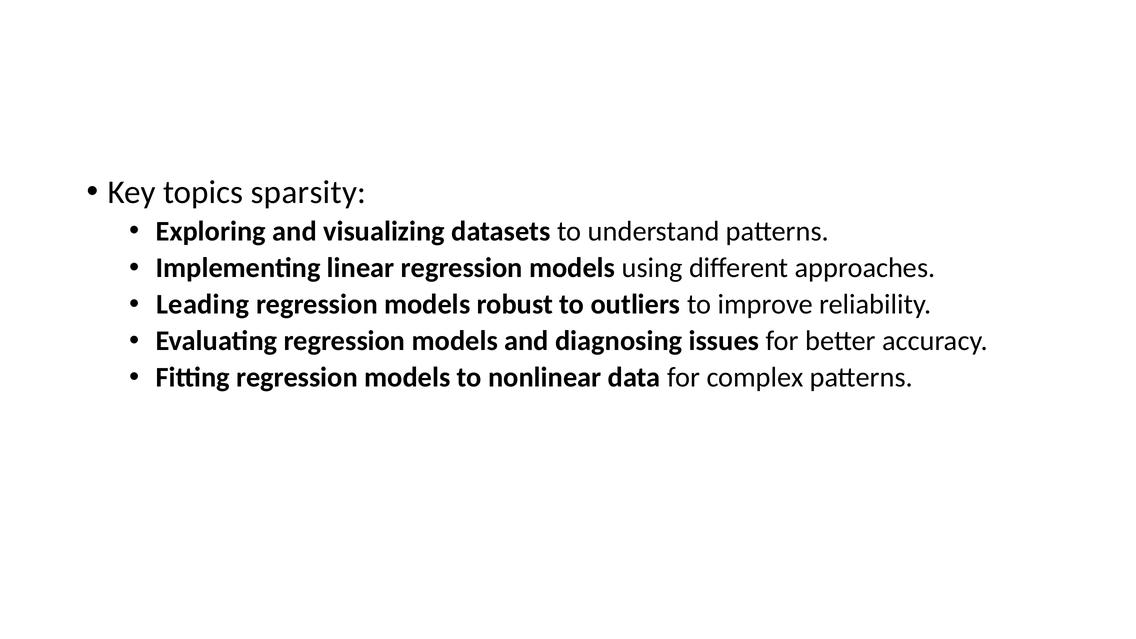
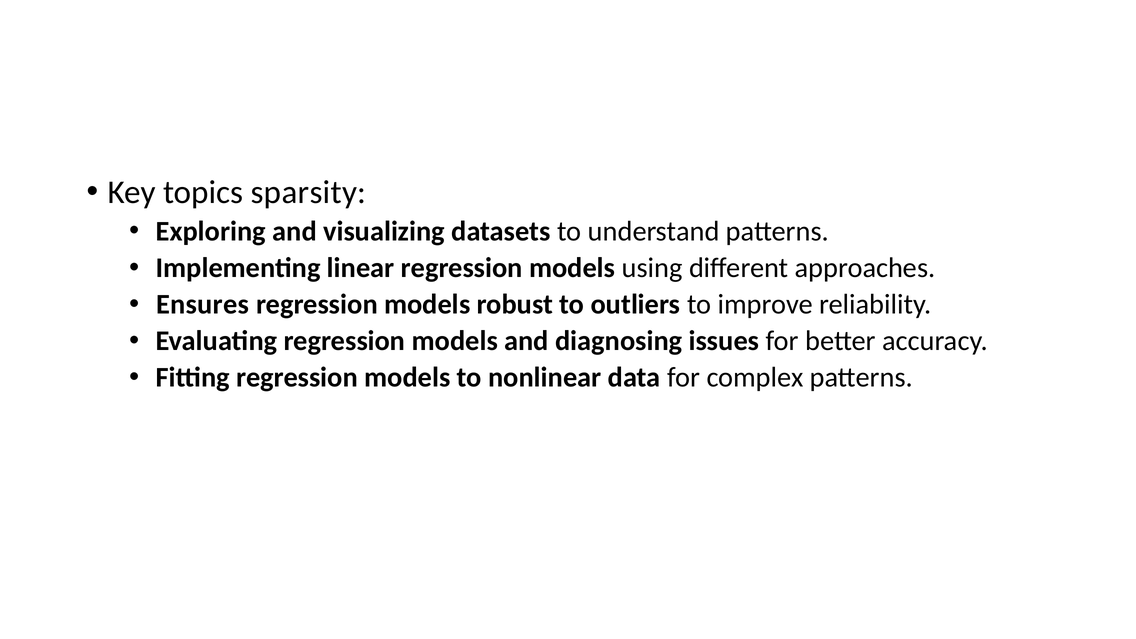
Leading: Leading -> Ensures (203, 304)
